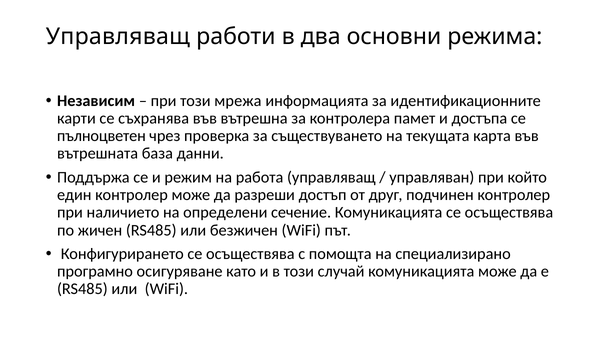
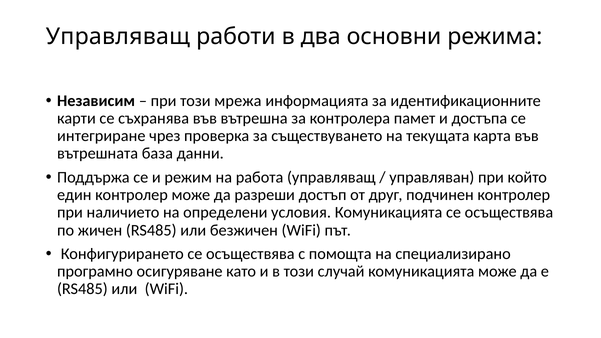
пълноцветен: пълноцветен -> интегриране (101, 136)
сечение: сечение -> условия (301, 213)
